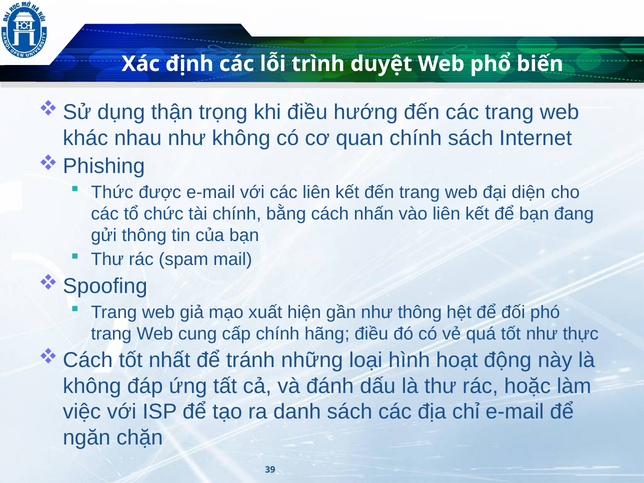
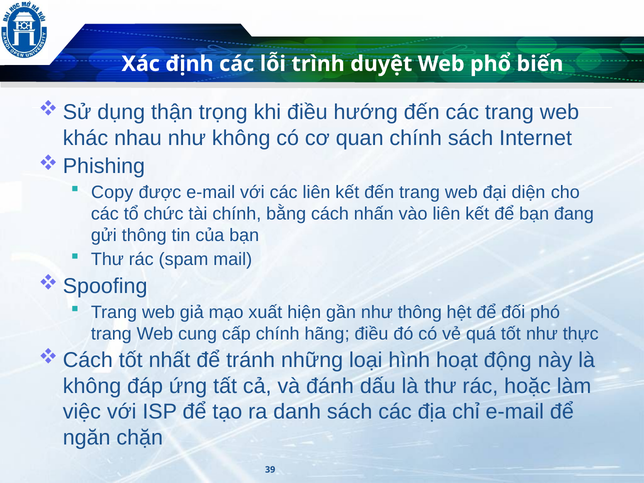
Thức: Thức -> Copy (112, 192)
